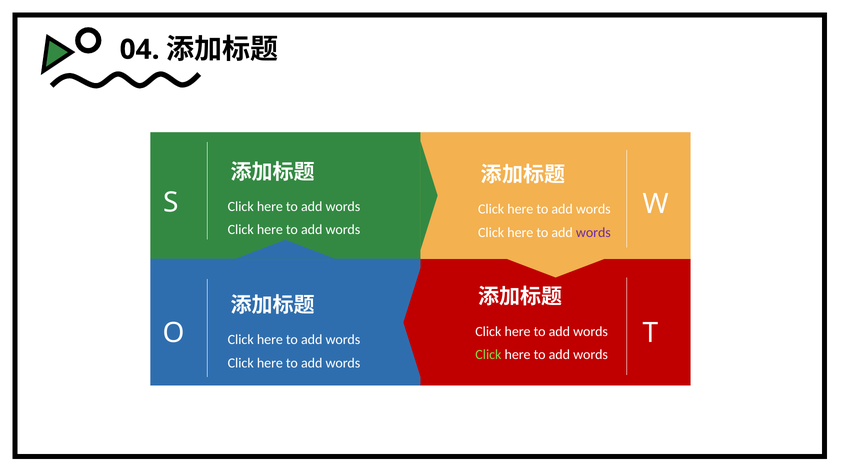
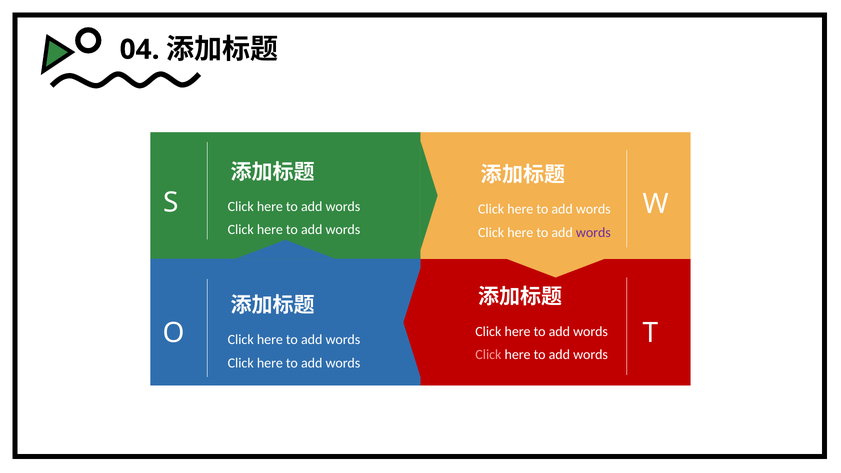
Click colour: light green -> pink (488, 355)
